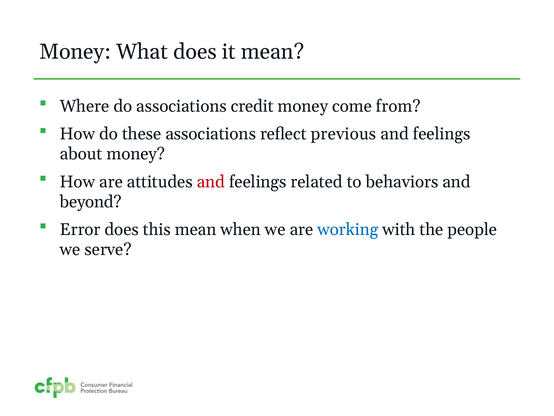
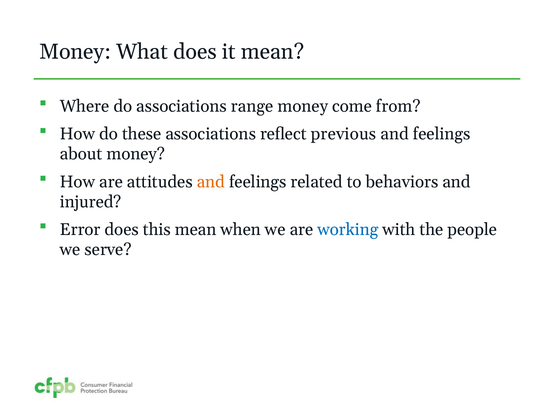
credit: credit -> range (252, 106)
and colour: red -> orange (211, 182)
beyond: beyond -> injured (91, 202)
